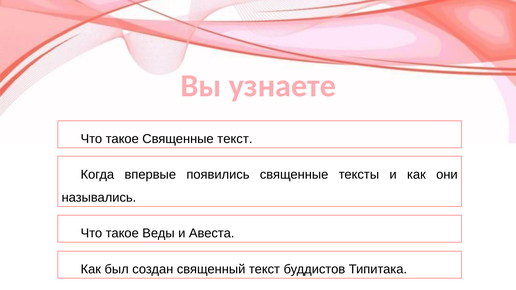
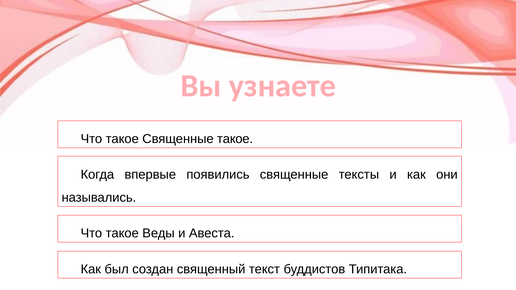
Священные текст: текст -> такое (235, 139)
